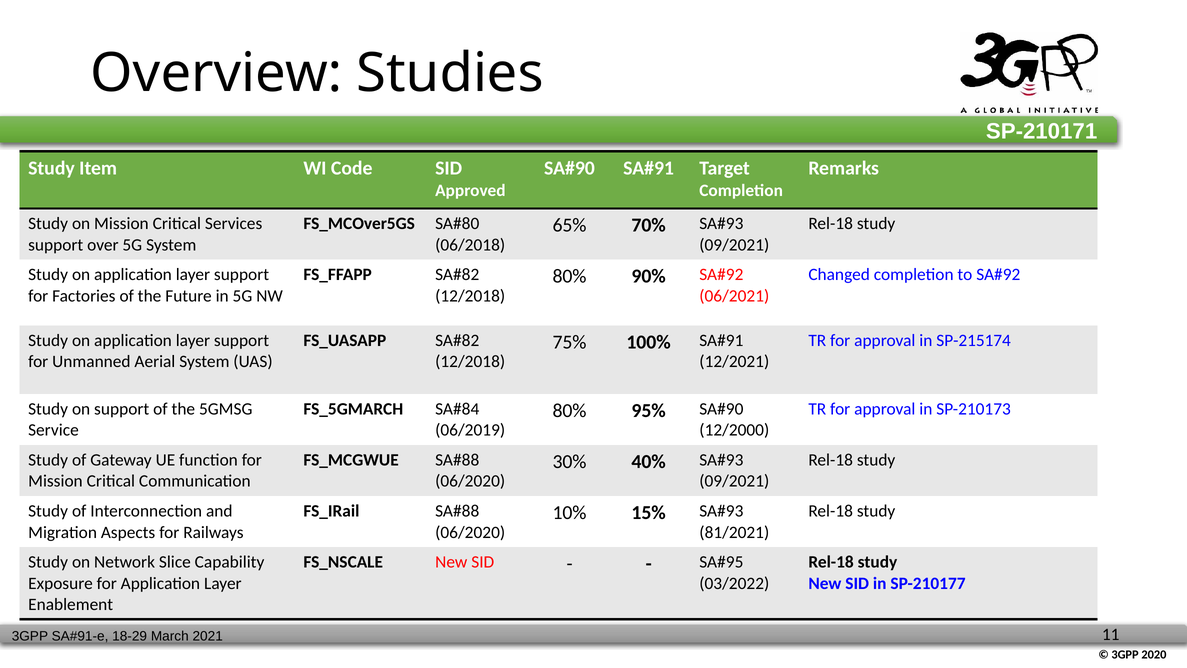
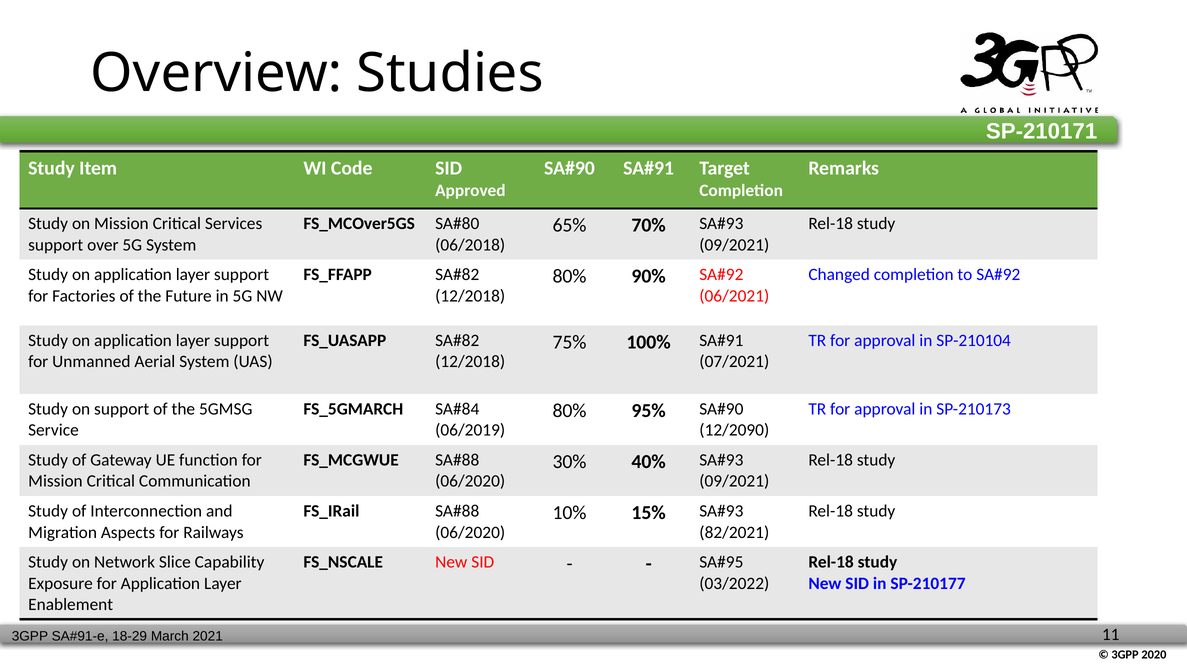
SP-215174: SP-215174 -> SP-210104 (974, 340)
12/2021: 12/2021 -> 07/2021 (734, 361)
12/2000: 12/2000 -> 12/2090 (734, 430)
81/2021: 81/2021 -> 82/2021 (734, 532)
